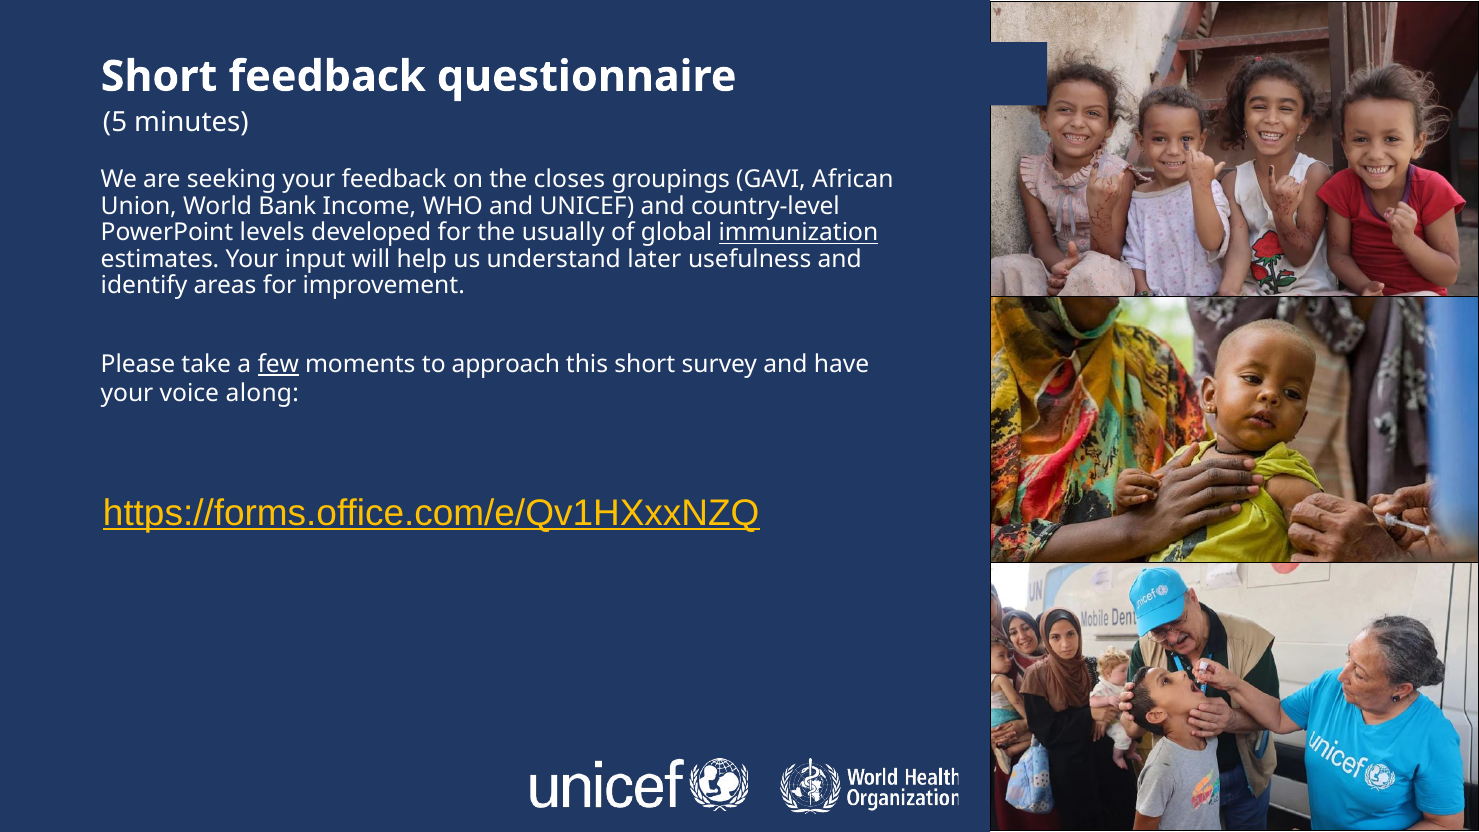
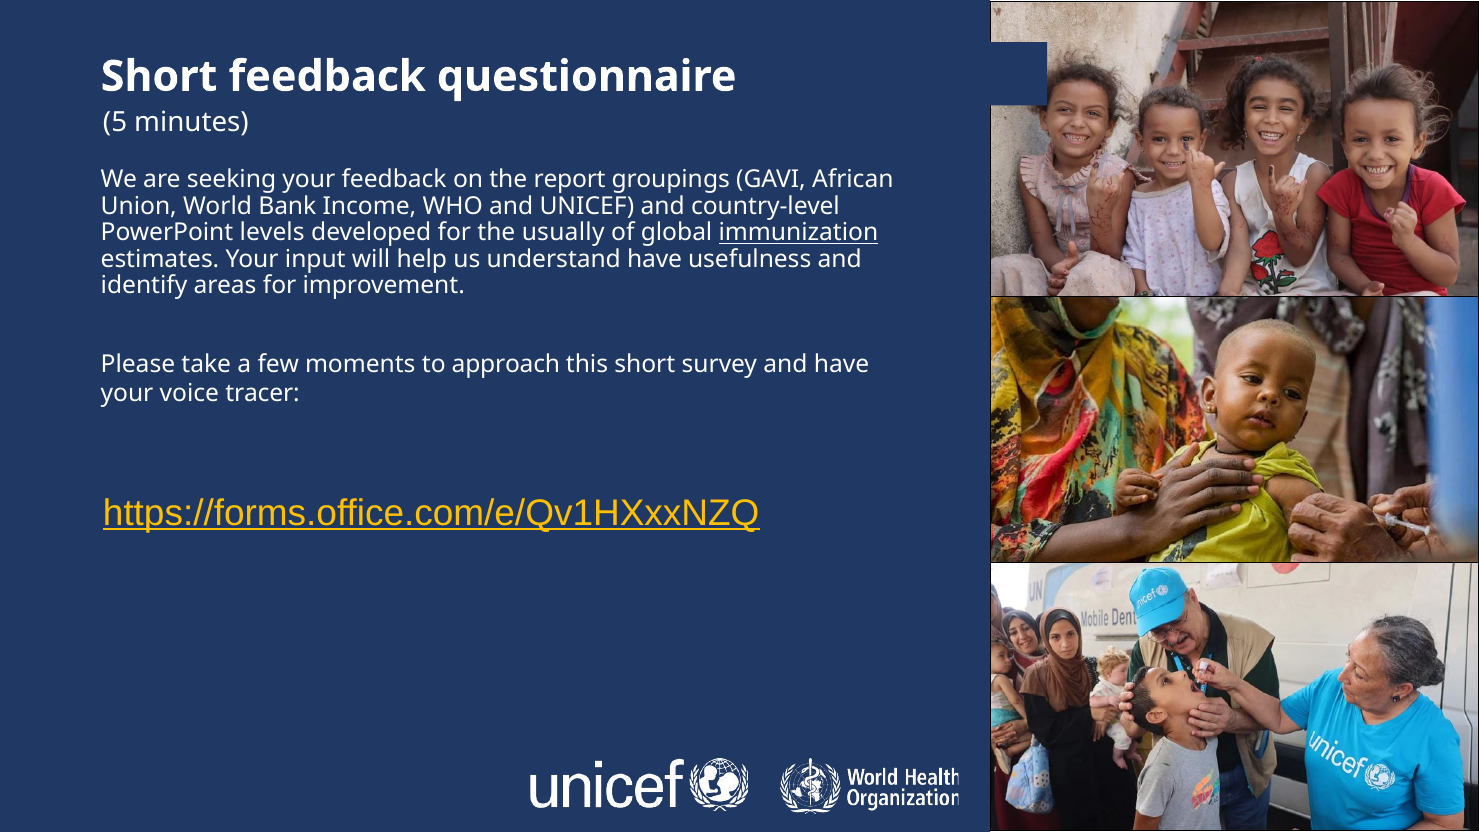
closes: closes -> report (570, 179)
understand later: later -> have (655, 259)
few underline: present -> none (278, 364)
along: along -> tracer (263, 394)
